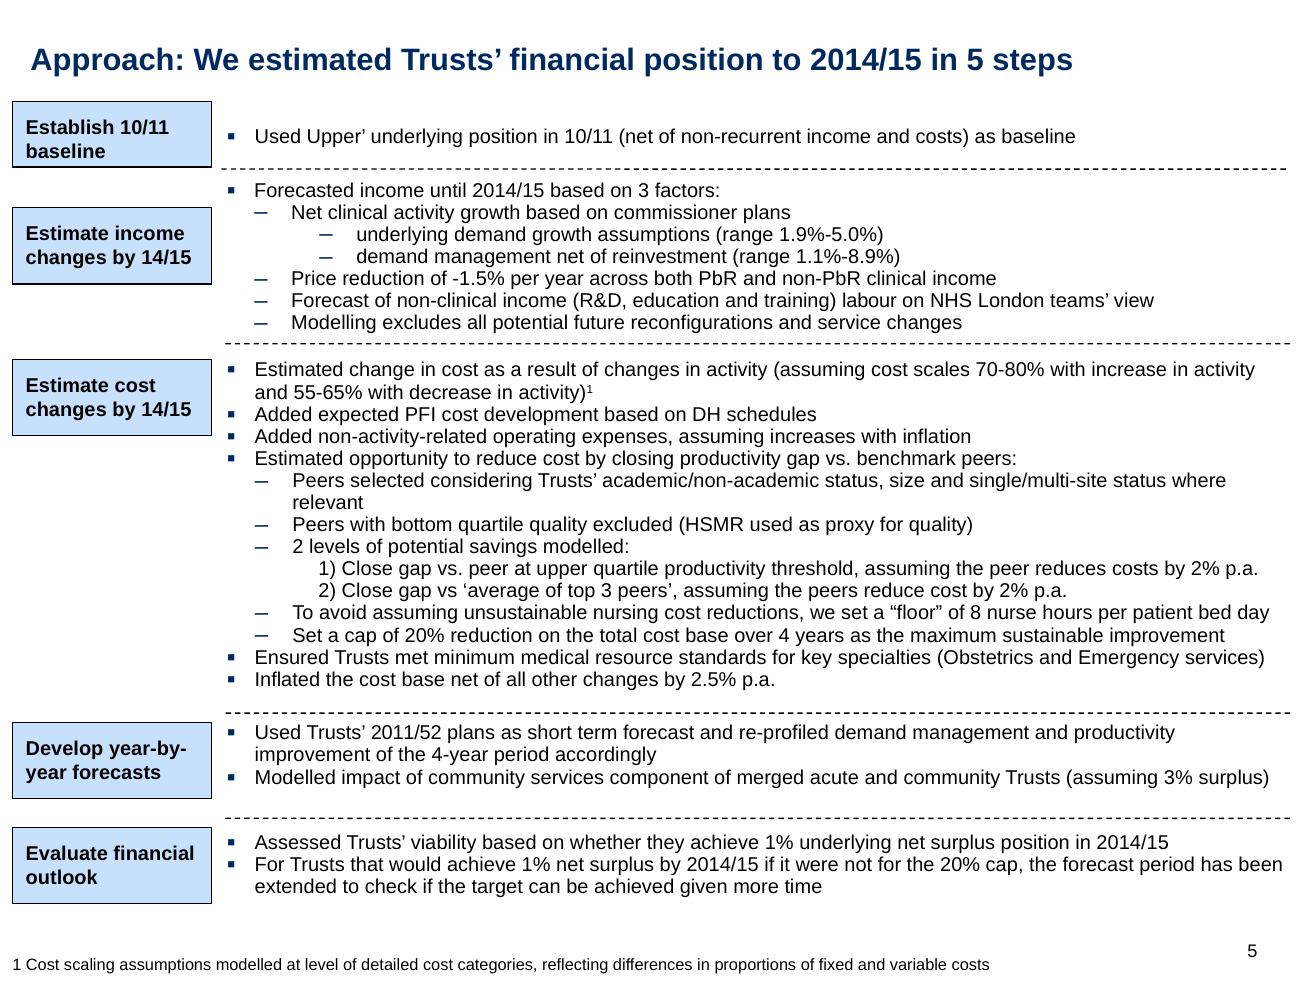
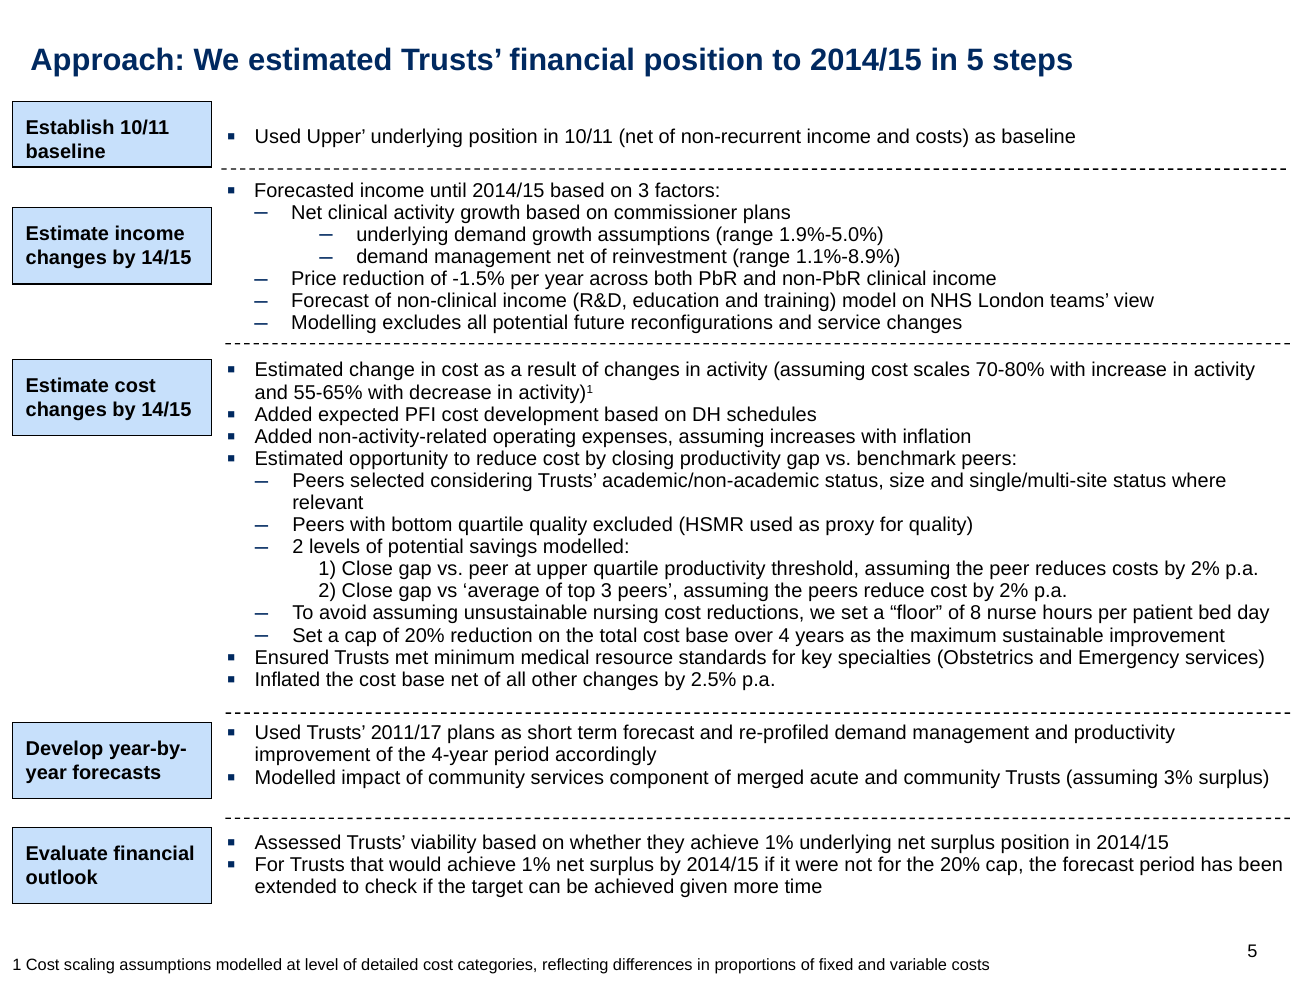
labour: labour -> model (869, 301)
2011/52: 2011/52 -> 2011/17 (406, 733)
